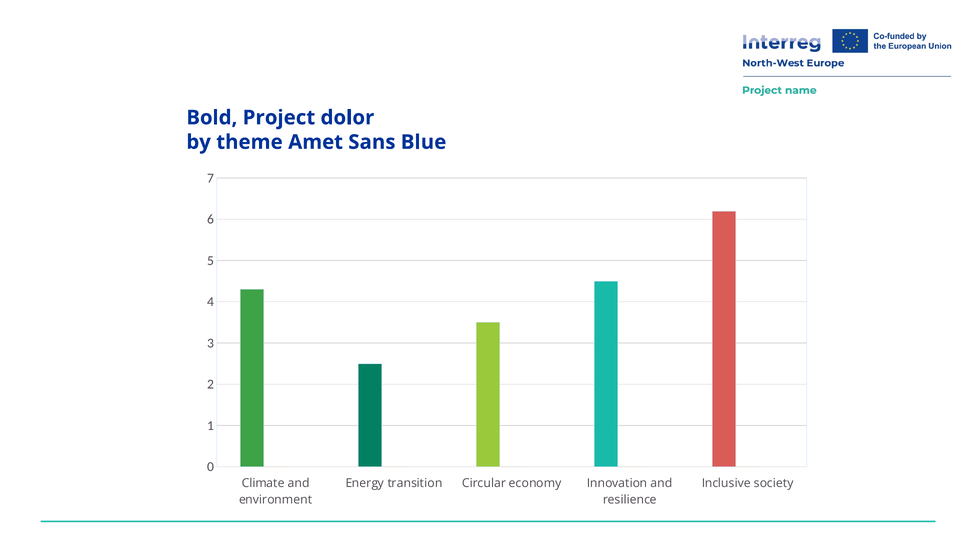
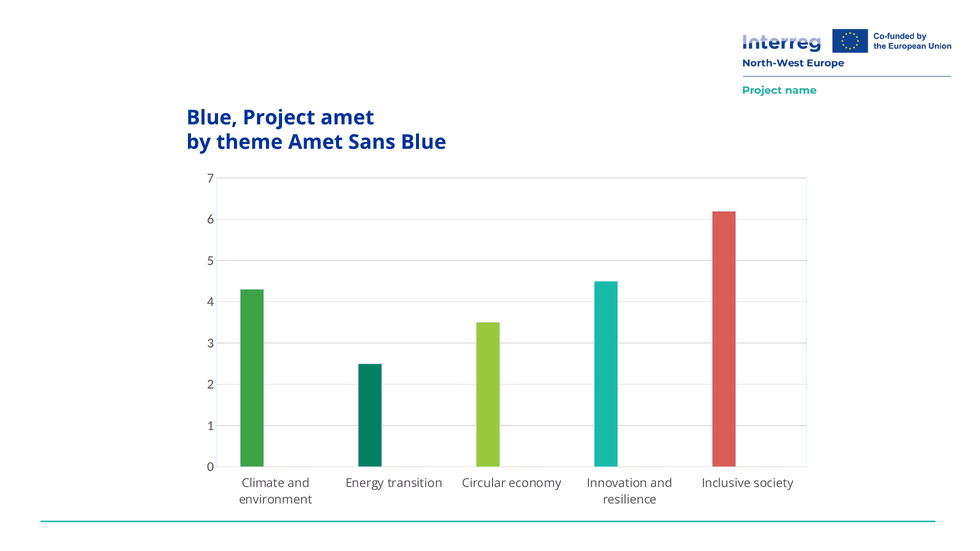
Bold: Bold -> Blue (212, 118)
Project dolor: dolor -> amet (347, 118)
